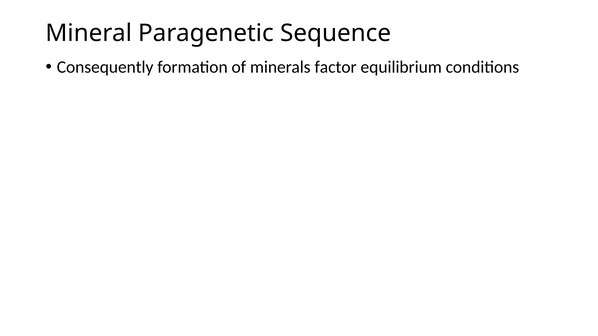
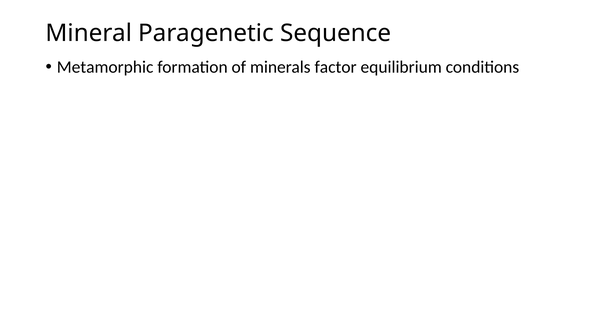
Consequently: Consequently -> Metamorphic (105, 67)
